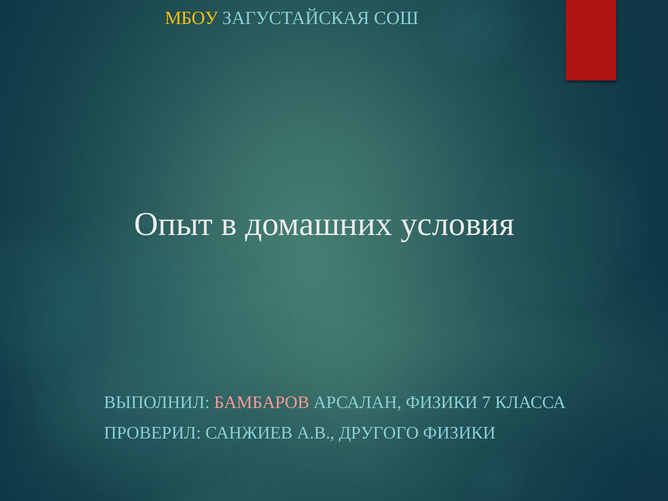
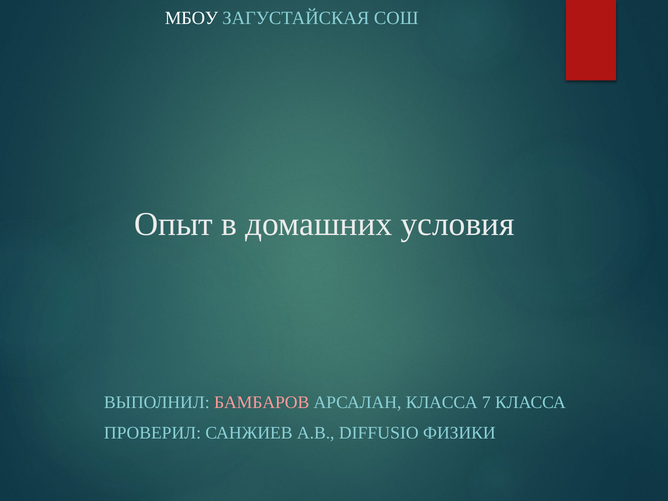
МБОУ colour: yellow -> white (191, 18)
АРСАЛАН ФИЗИКИ: ФИЗИКИ -> КЛАССА (442, 402)
ДРУГОГО: ДРУГОГО -> DIFFUSIO (379, 433)
